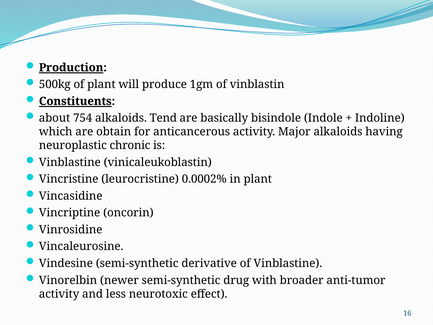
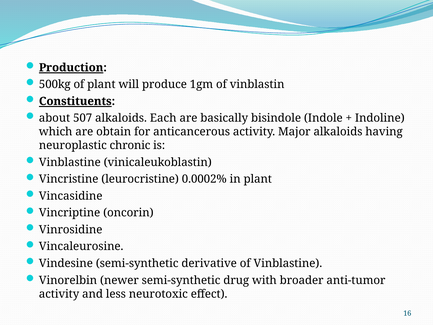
754: 754 -> 507 (83, 118)
Tend: Tend -> Each (163, 118)
